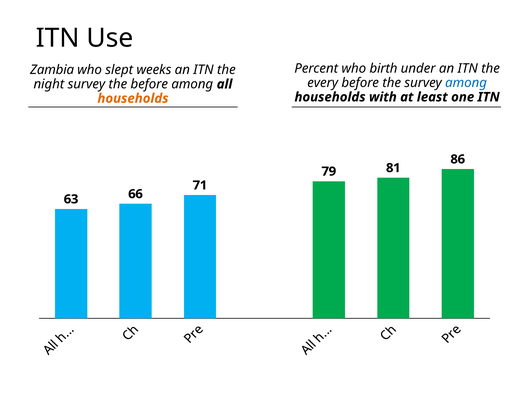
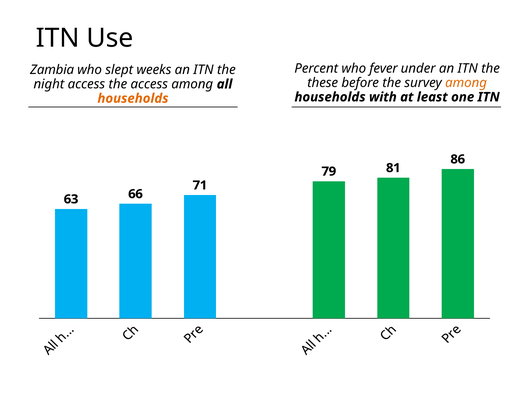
birth: birth -> fever (384, 68)
every: every -> these (323, 83)
among colour: blue -> orange (466, 83)
night survey: survey -> access (86, 84)
the before: before -> access (149, 84)
